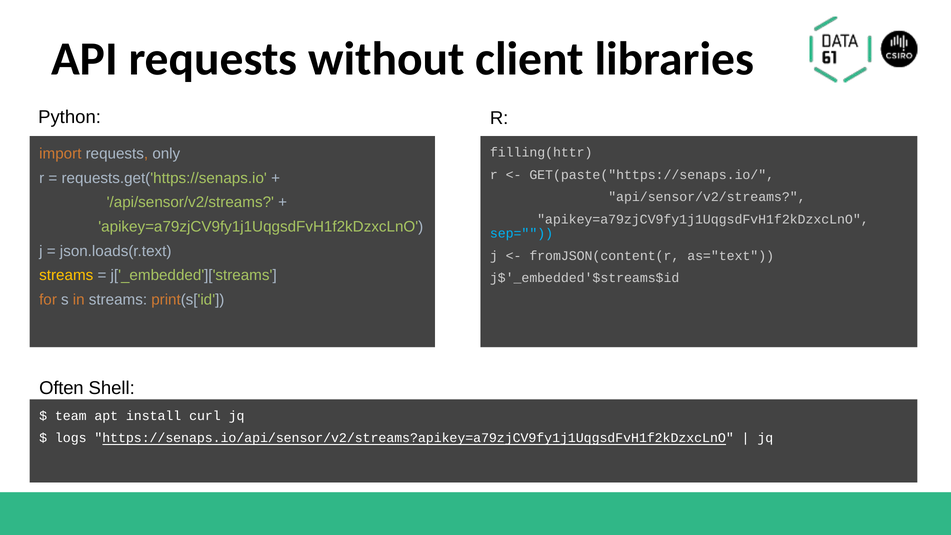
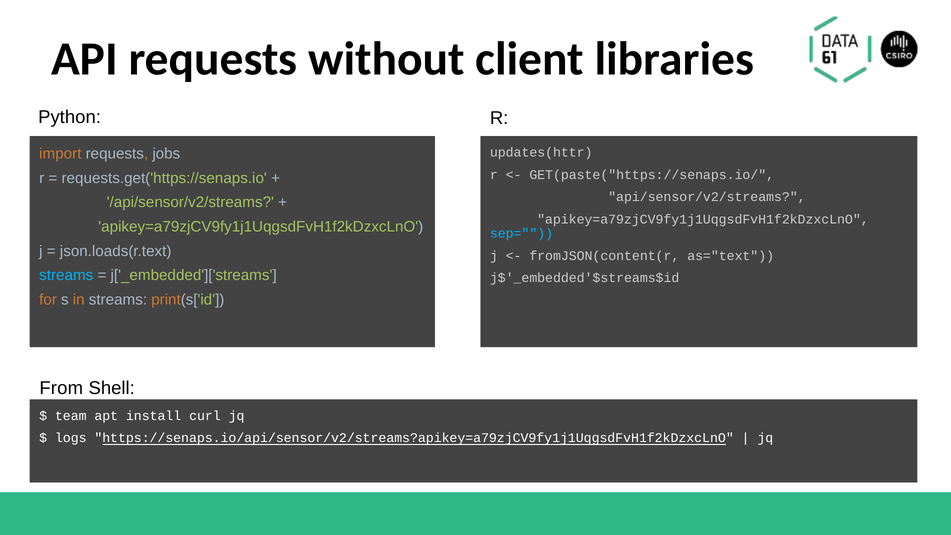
only: only -> jobs (166, 154)
filling(httr: filling(httr -> updates(httr (541, 153)
streams colour: yellow -> light blue (66, 275)
Often: Often -> From (61, 388)
